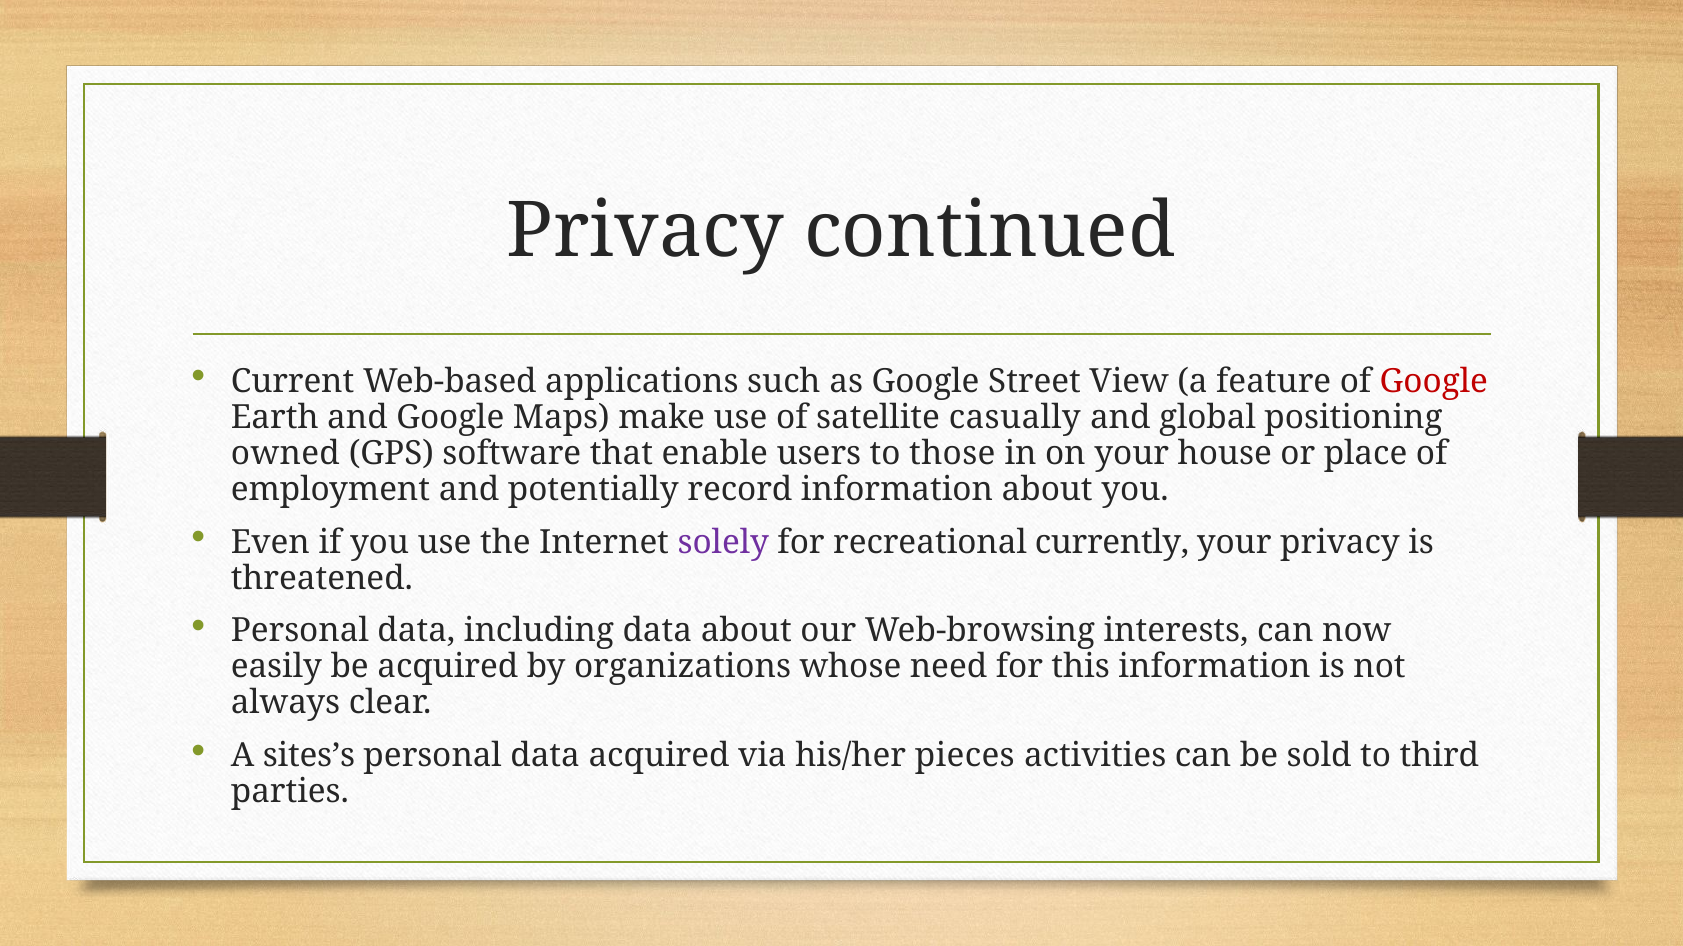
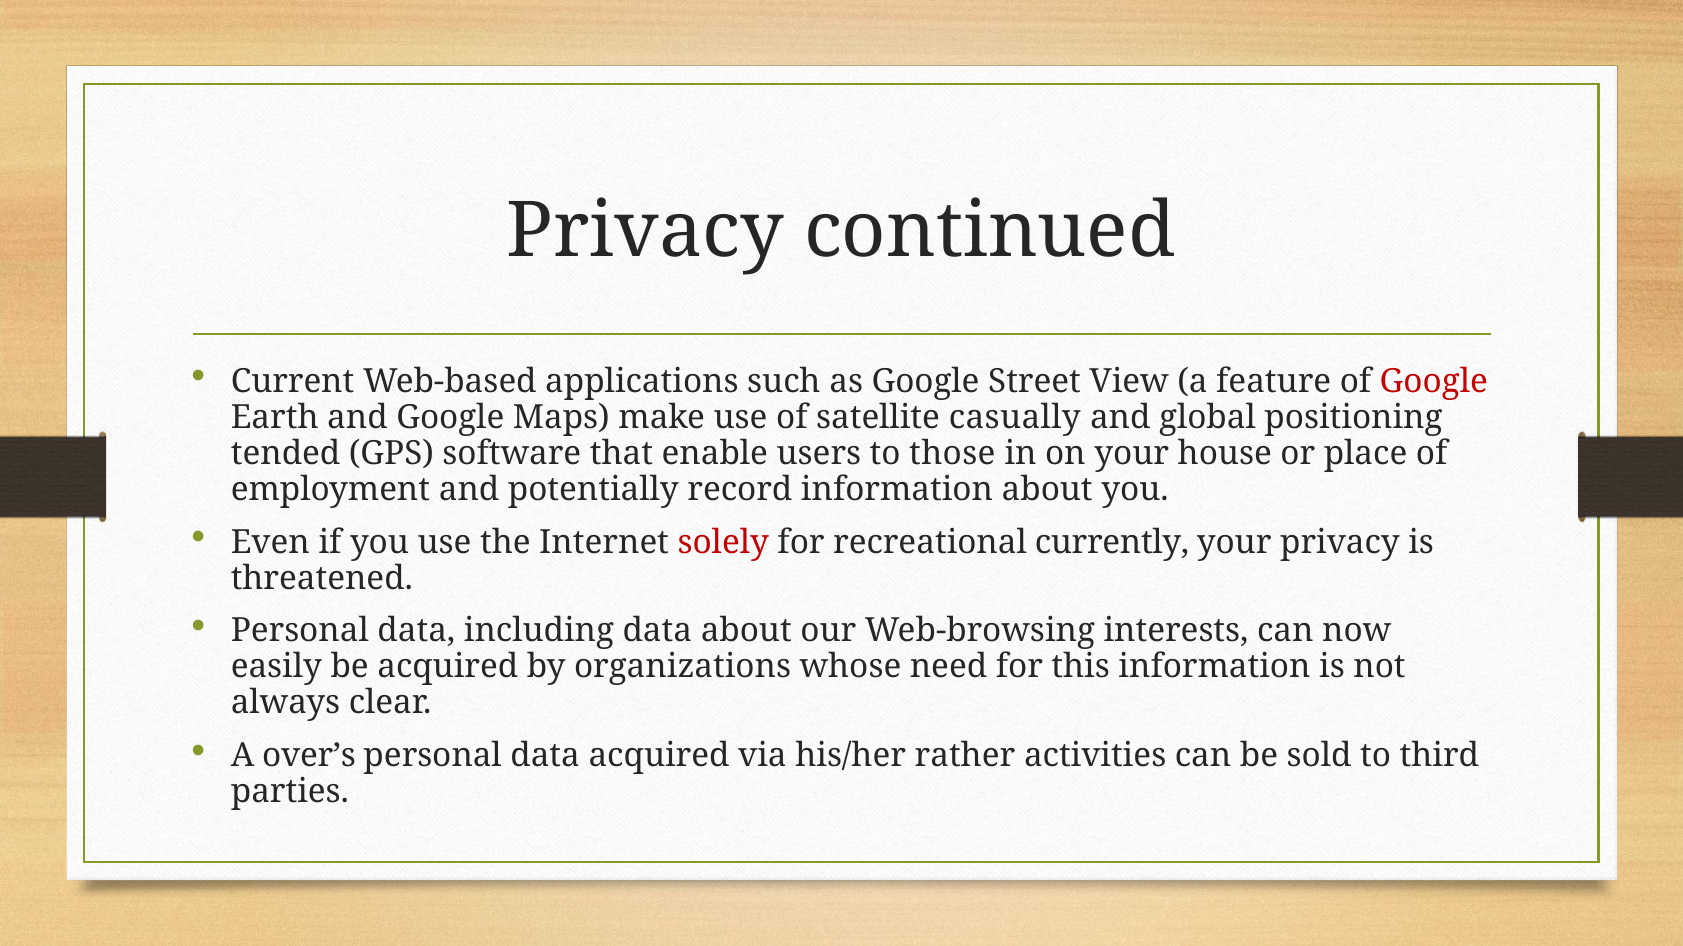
owned: owned -> tended (286, 454)
solely colour: purple -> red (723, 543)
sites’s: sites’s -> over’s (309, 756)
pieces: pieces -> rather (965, 756)
